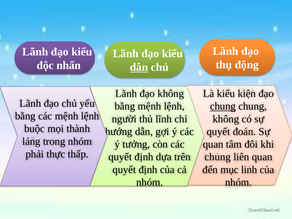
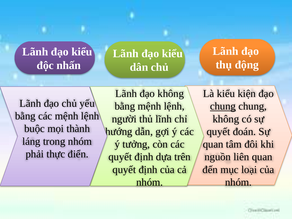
dân underline: present -> none (139, 67)
thấp: thấp -> điển (78, 154)
chung: chung -> nguồn (218, 157)
linh: linh -> loại (249, 170)
